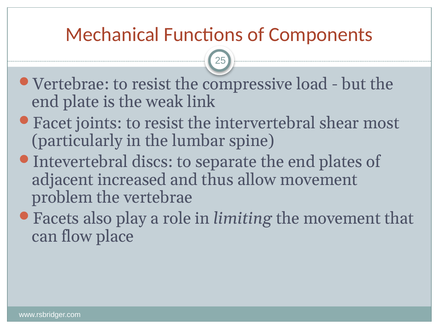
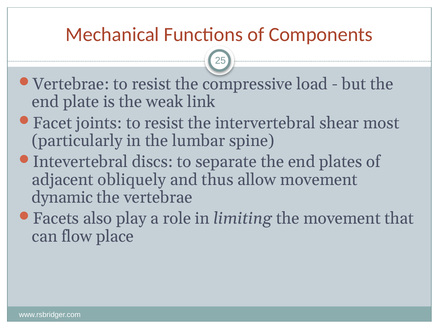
increased: increased -> obliquely (132, 180)
problem: problem -> dynamic (62, 198)
